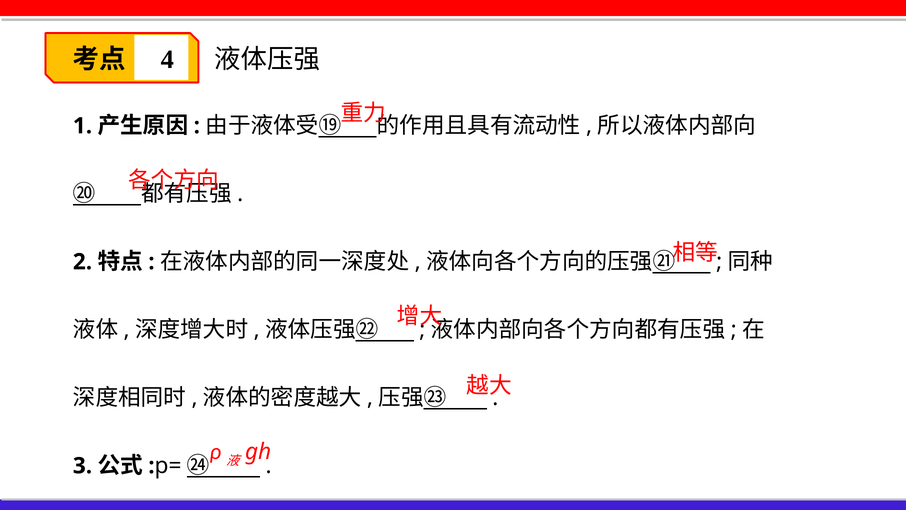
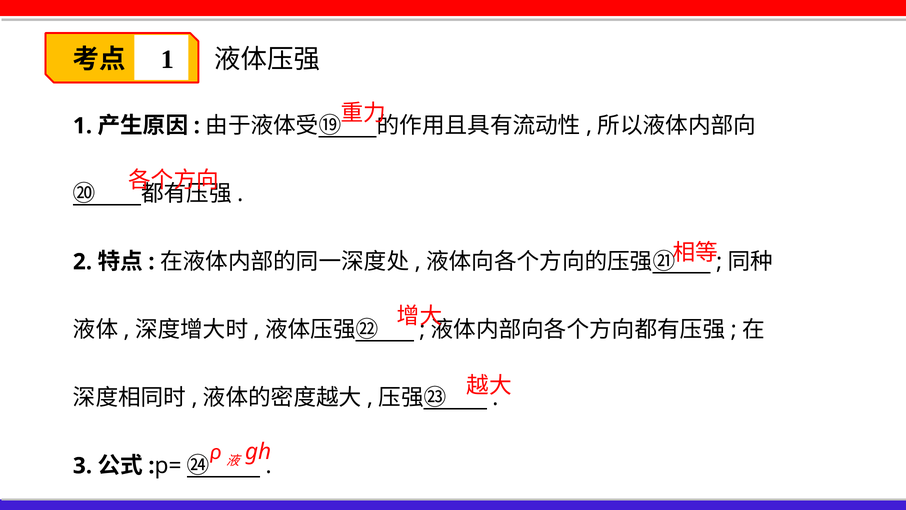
4: 4 -> 1 (167, 59)
